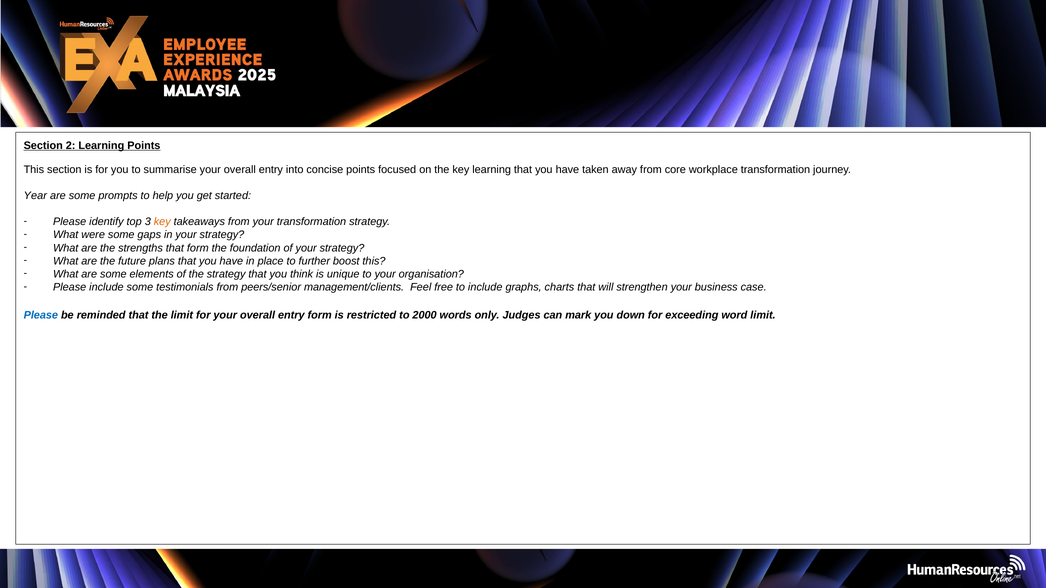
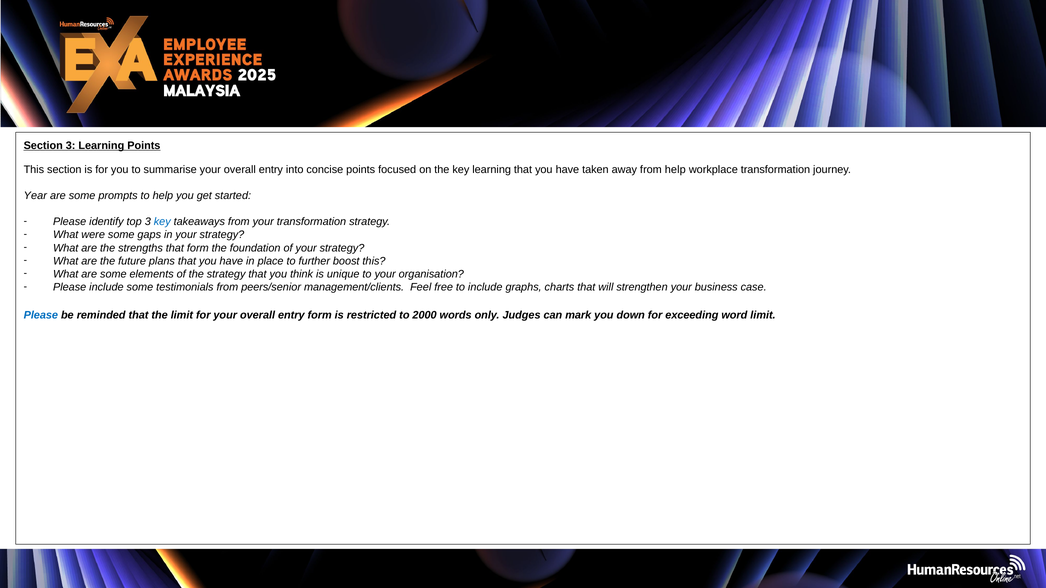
Section 2: 2 -> 3 (71, 146)
from core: core -> help (675, 170)
key colour: orange -> blue (162, 222)
